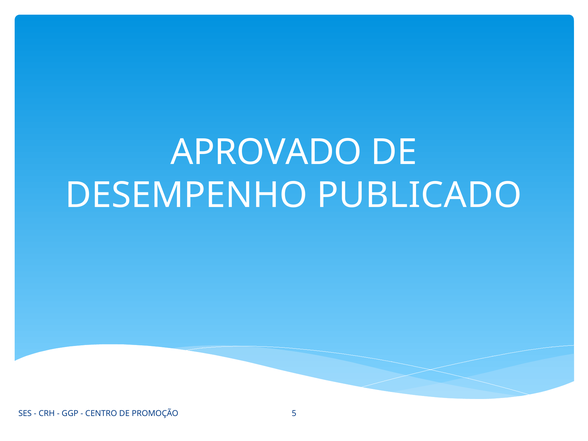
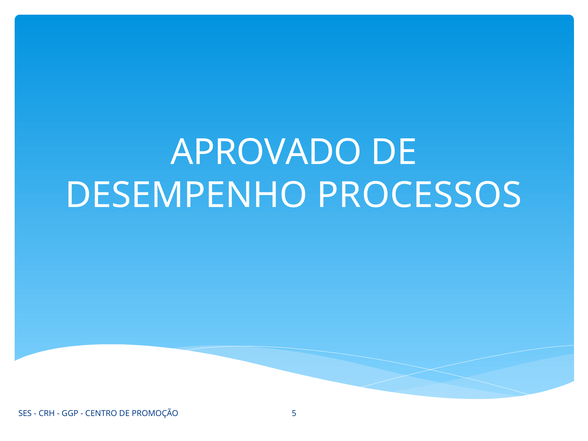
PUBLICADO: PUBLICADO -> PROCESSOS (419, 195)
